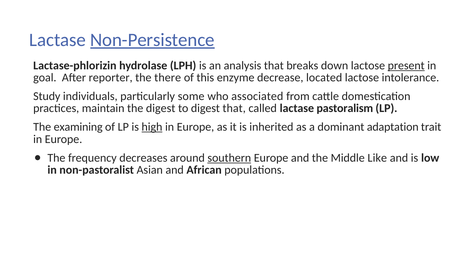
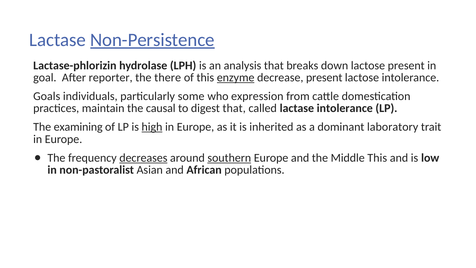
present underline: present -> none (406, 65)
enzyme underline: none -> present (236, 78)
decrease located: located -> present (324, 78)
Study: Study -> Goals (47, 96)
associated: associated -> expression (257, 96)
the digest: digest -> causal (161, 108)
lactase pastoralism: pastoralism -> intolerance (345, 108)
adaptation: adaptation -> laboratory (393, 127)
decreases underline: none -> present (143, 158)
Middle Like: Like -> This (377, 158)
